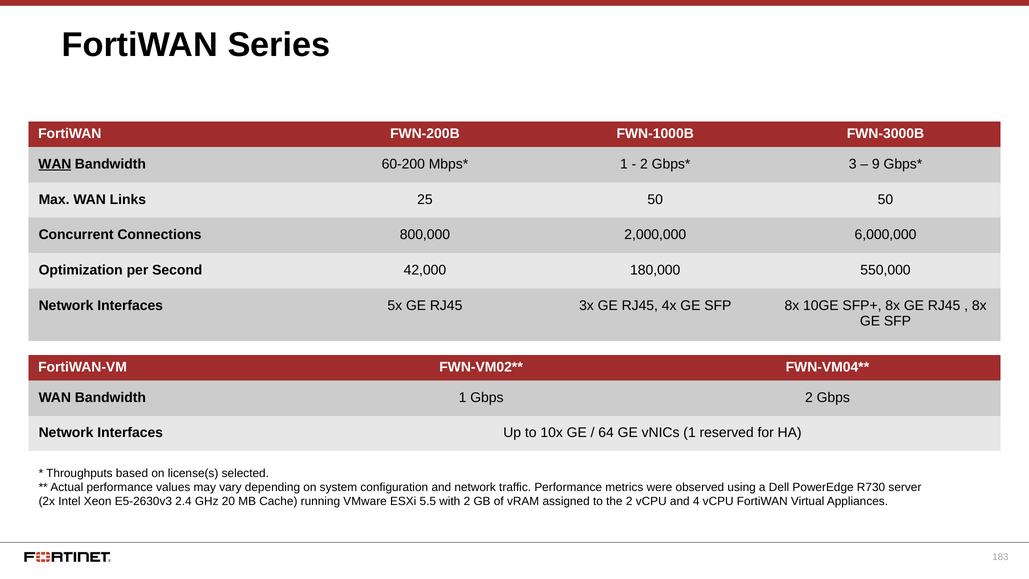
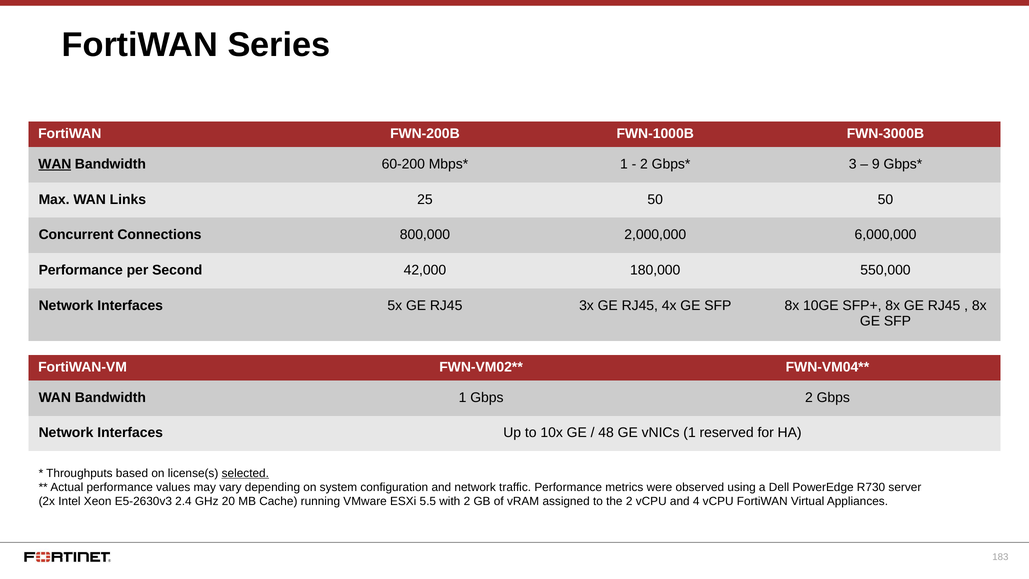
Optimization: Optimization -> Performance (81, 270)
64: 64 -> 48 (606, 433)
selected underline: none -> present (245, 473)
